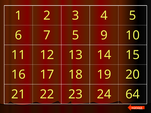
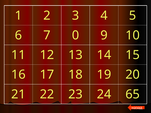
7 5: 5 -> 0 (75, 35)
64: 64 -> 65 (133, 94)
